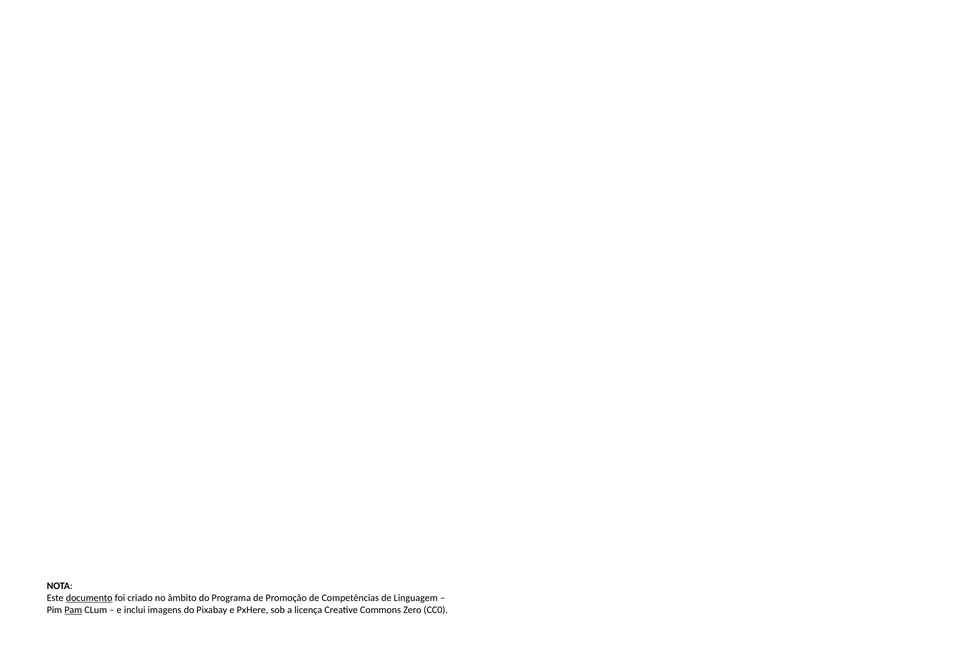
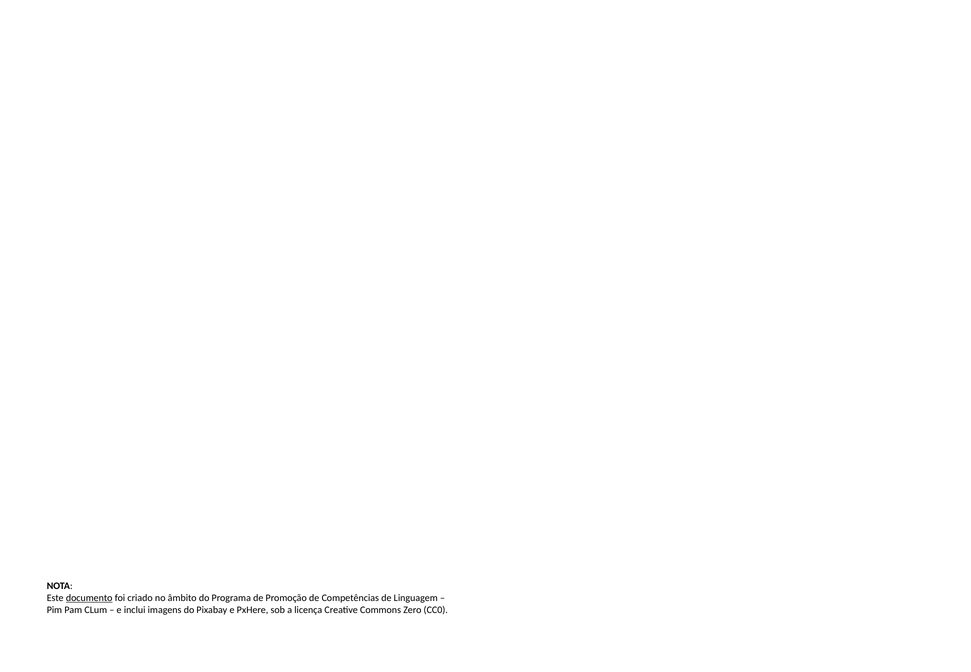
Pam underline: present -> none (73, 610)
